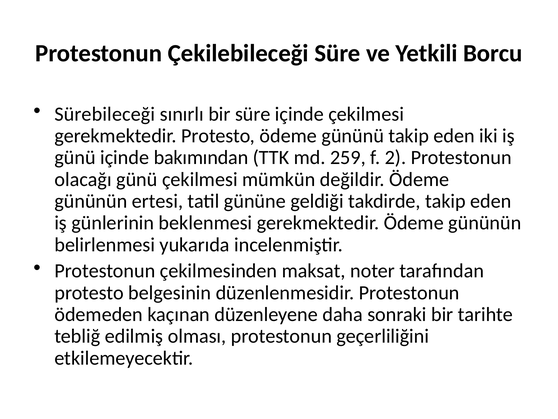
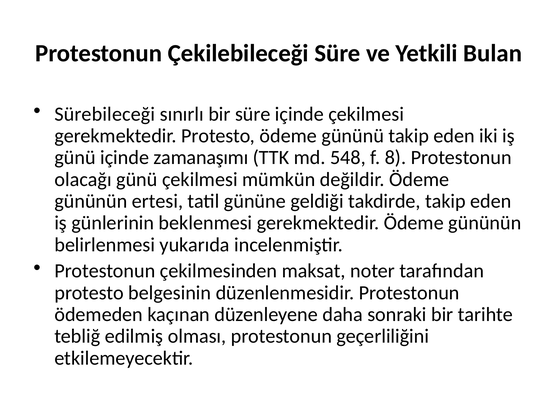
Borcu: Borcu -> Bulan (493, 53)
bakımından: bakımından -> zamanaşımı (201, 157)
259: 259 -> 548 (348, 157)
2: 2 -> 8 (395, 157)
